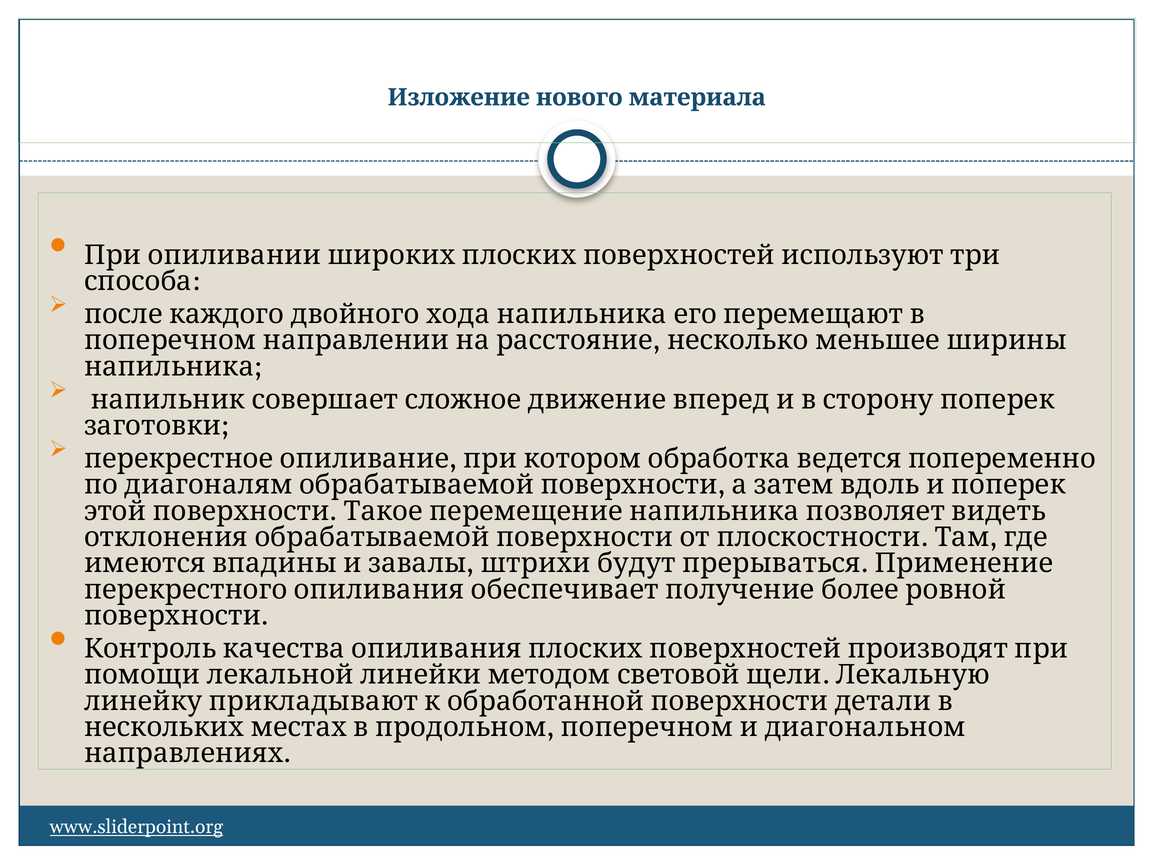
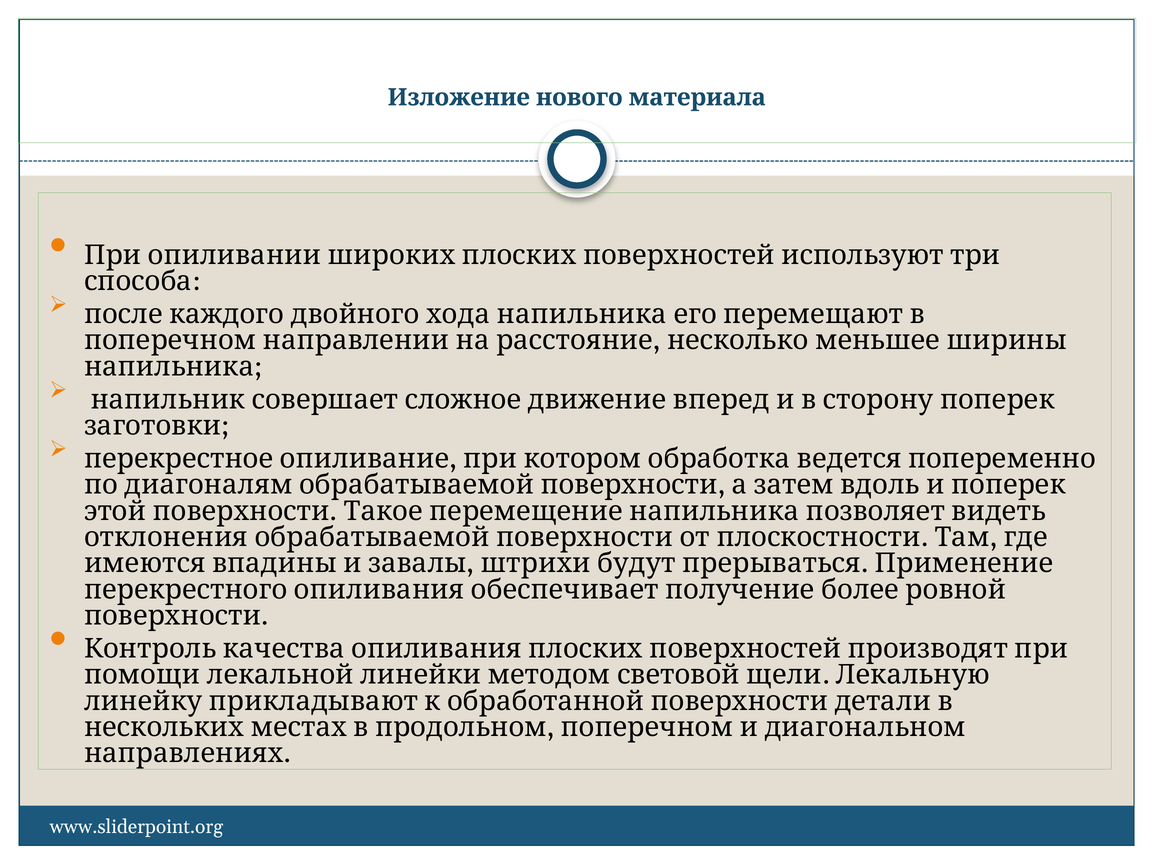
www.sliderpoint.org underline: present -> none (136, 828)
